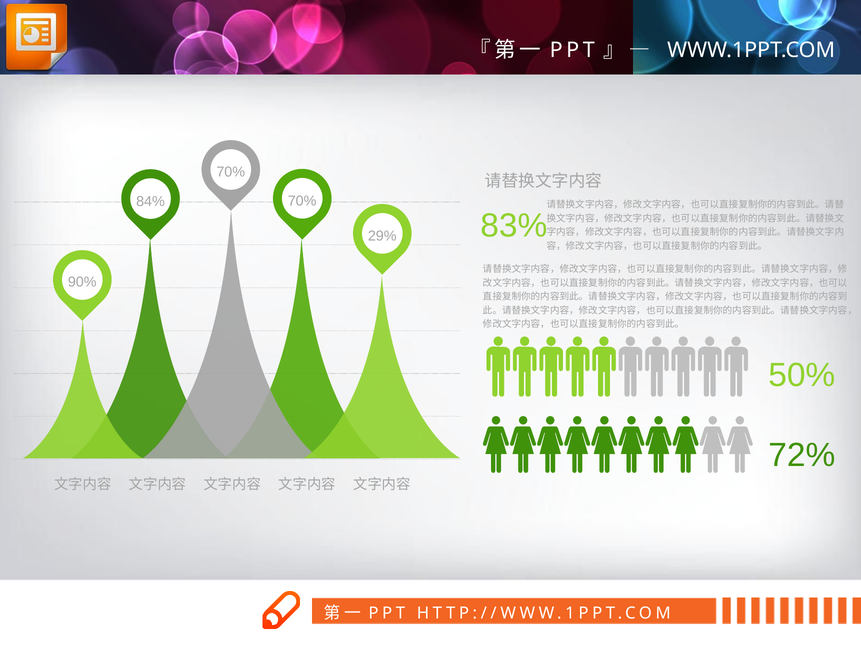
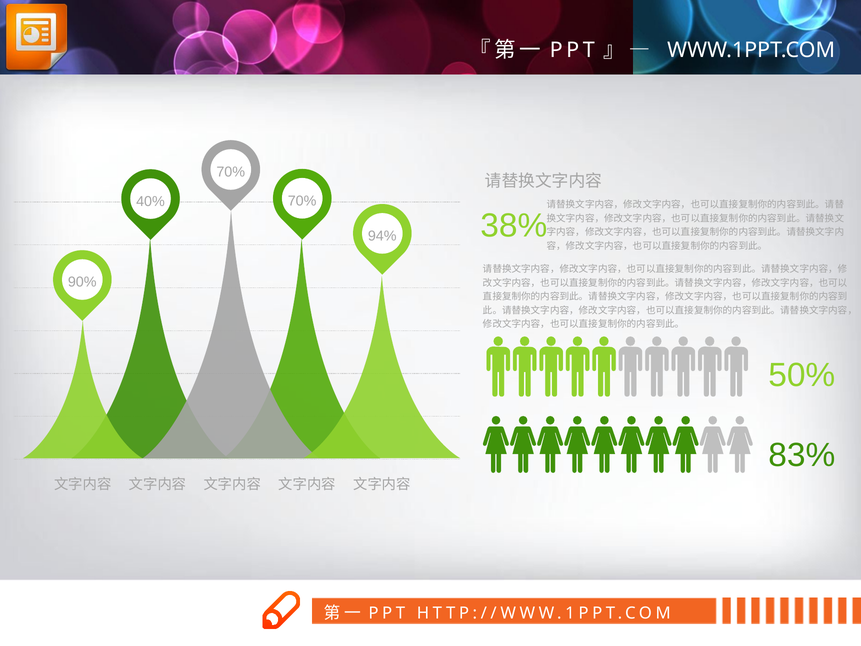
84%: 84% -> 40% (150, 201)
83%: 83% -> 38% (514, 226)
29%: 29% -> 94% (382, 236)
72%: 72% -> 83% (802, 455)
